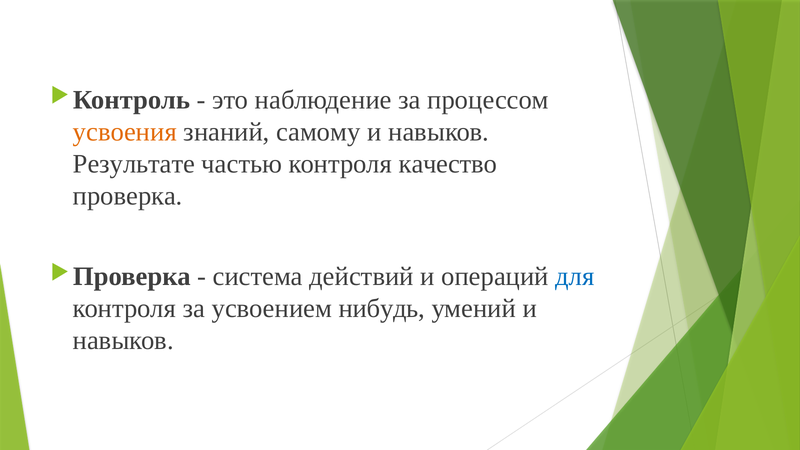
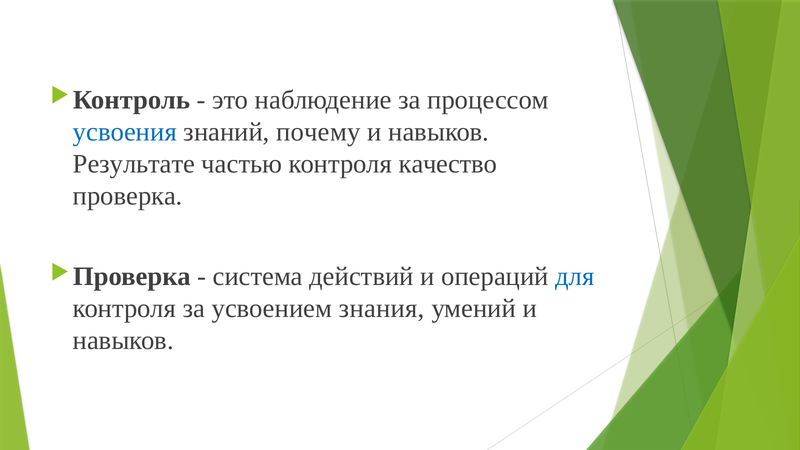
усвоения colour: orange -> blue (125, 132)
самому: самому -> почему (318, 132)
нибудь: нибудь -> знания (382, 308)
